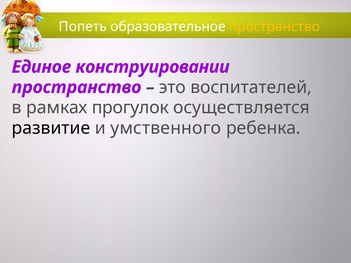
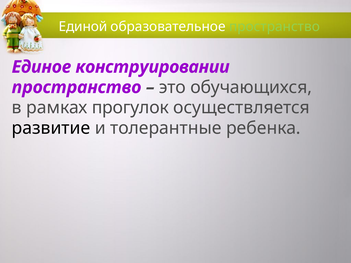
Попеть: Попеть -> Единой (83, 27)
пространство colour: yellow -> light green (274, 27)
воспитателей: воспитателей -> обучающихся (251, 87)
умственного: умственного -> толерантные (166, 128)
